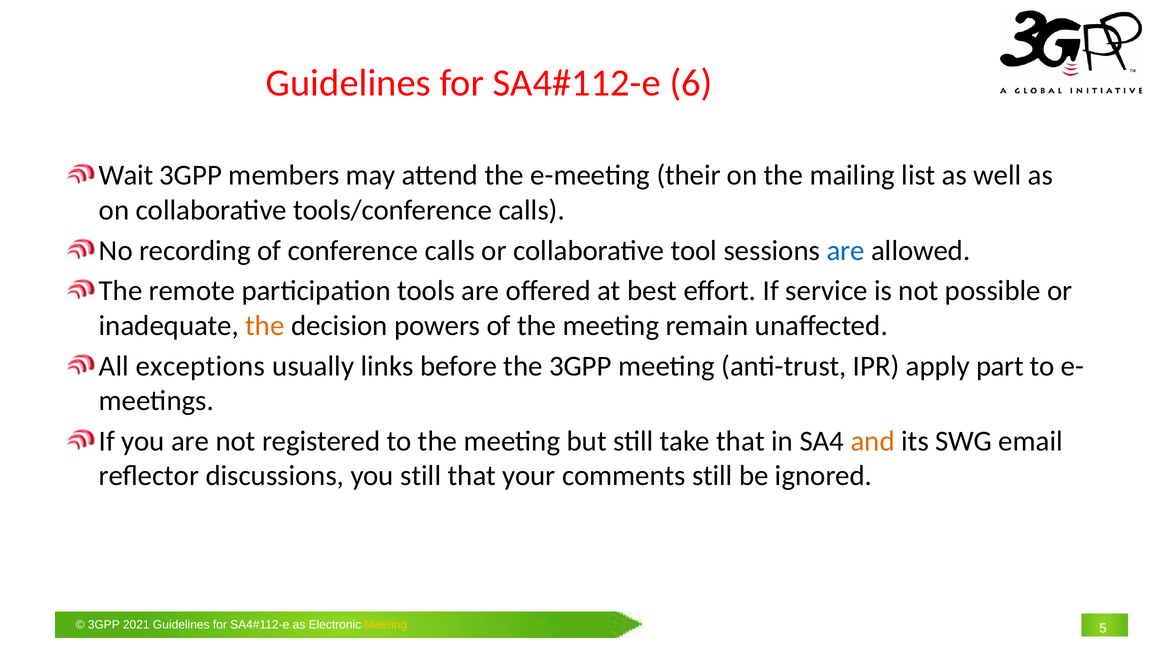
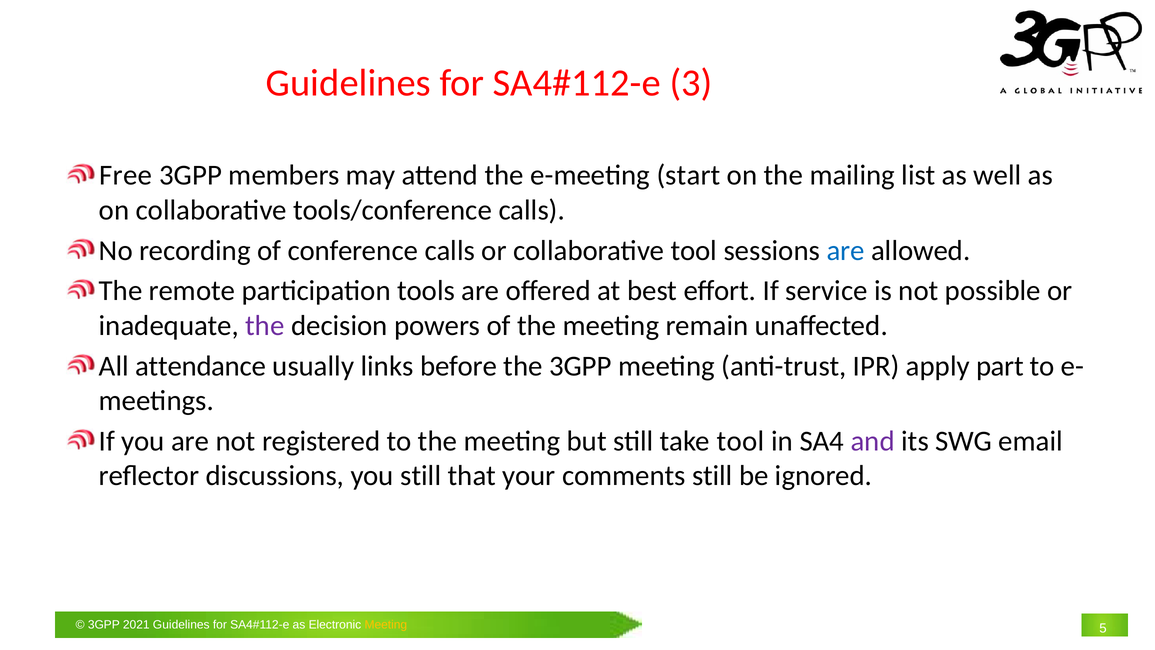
6: 6 -> 3 (691, 83)
Wait: Wait -> Free (126, 175)
their: their -> start (688, 175)
the colour: orange -> purple (265, 325)
exceptions: exceptions -> attendance (201, 366)
take that: that -> tool (740, 441)
and colour: orange -> purple (873, 441)
